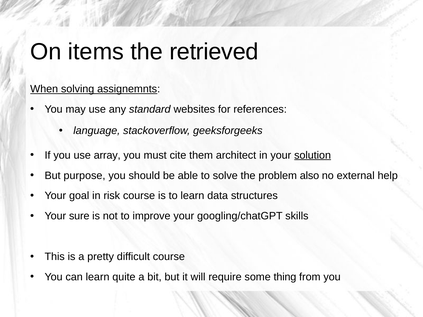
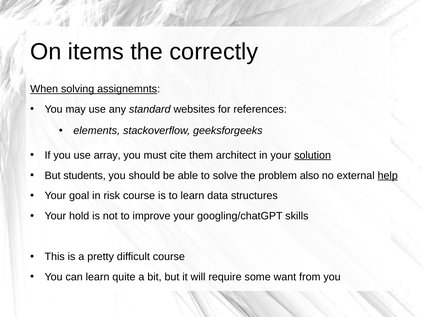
retrieved: retrieved -> correctly (214, 52)
language: language -> elements (97, 131)
purpose: purpose -> students (85, 176)
help underline: none -> present (388, 176)
sure: sure -> hold (79, 216)
thing: thing -> want (285, 277)
